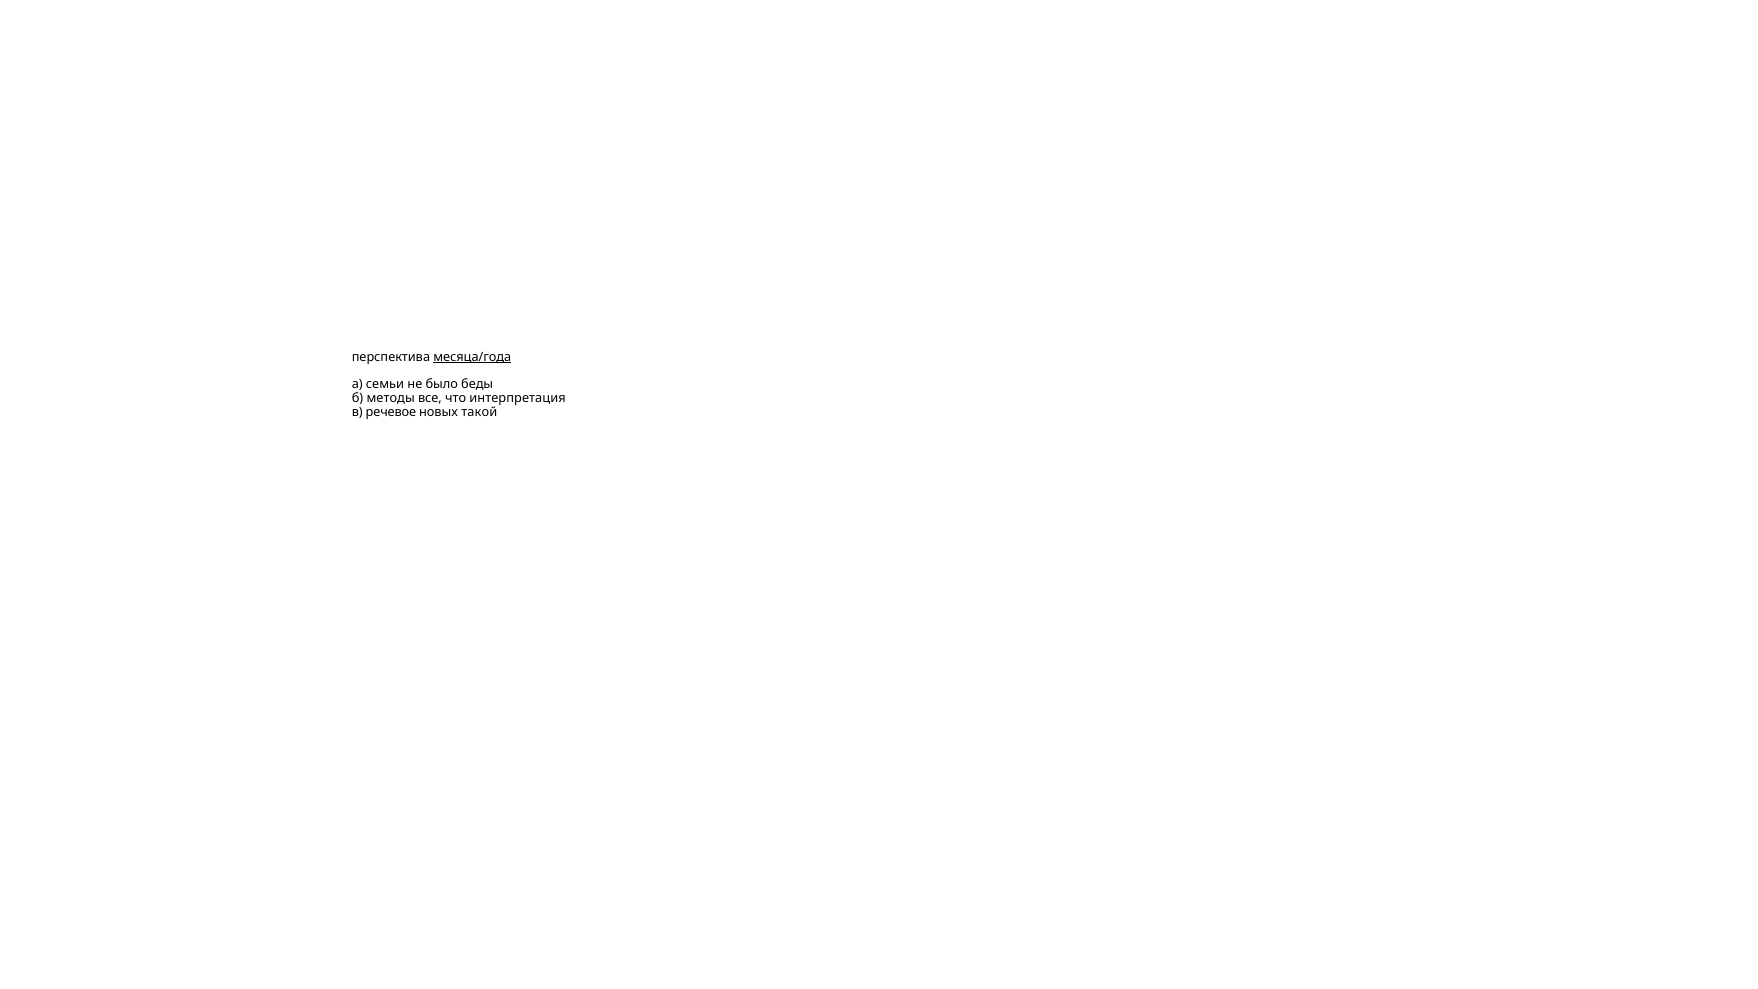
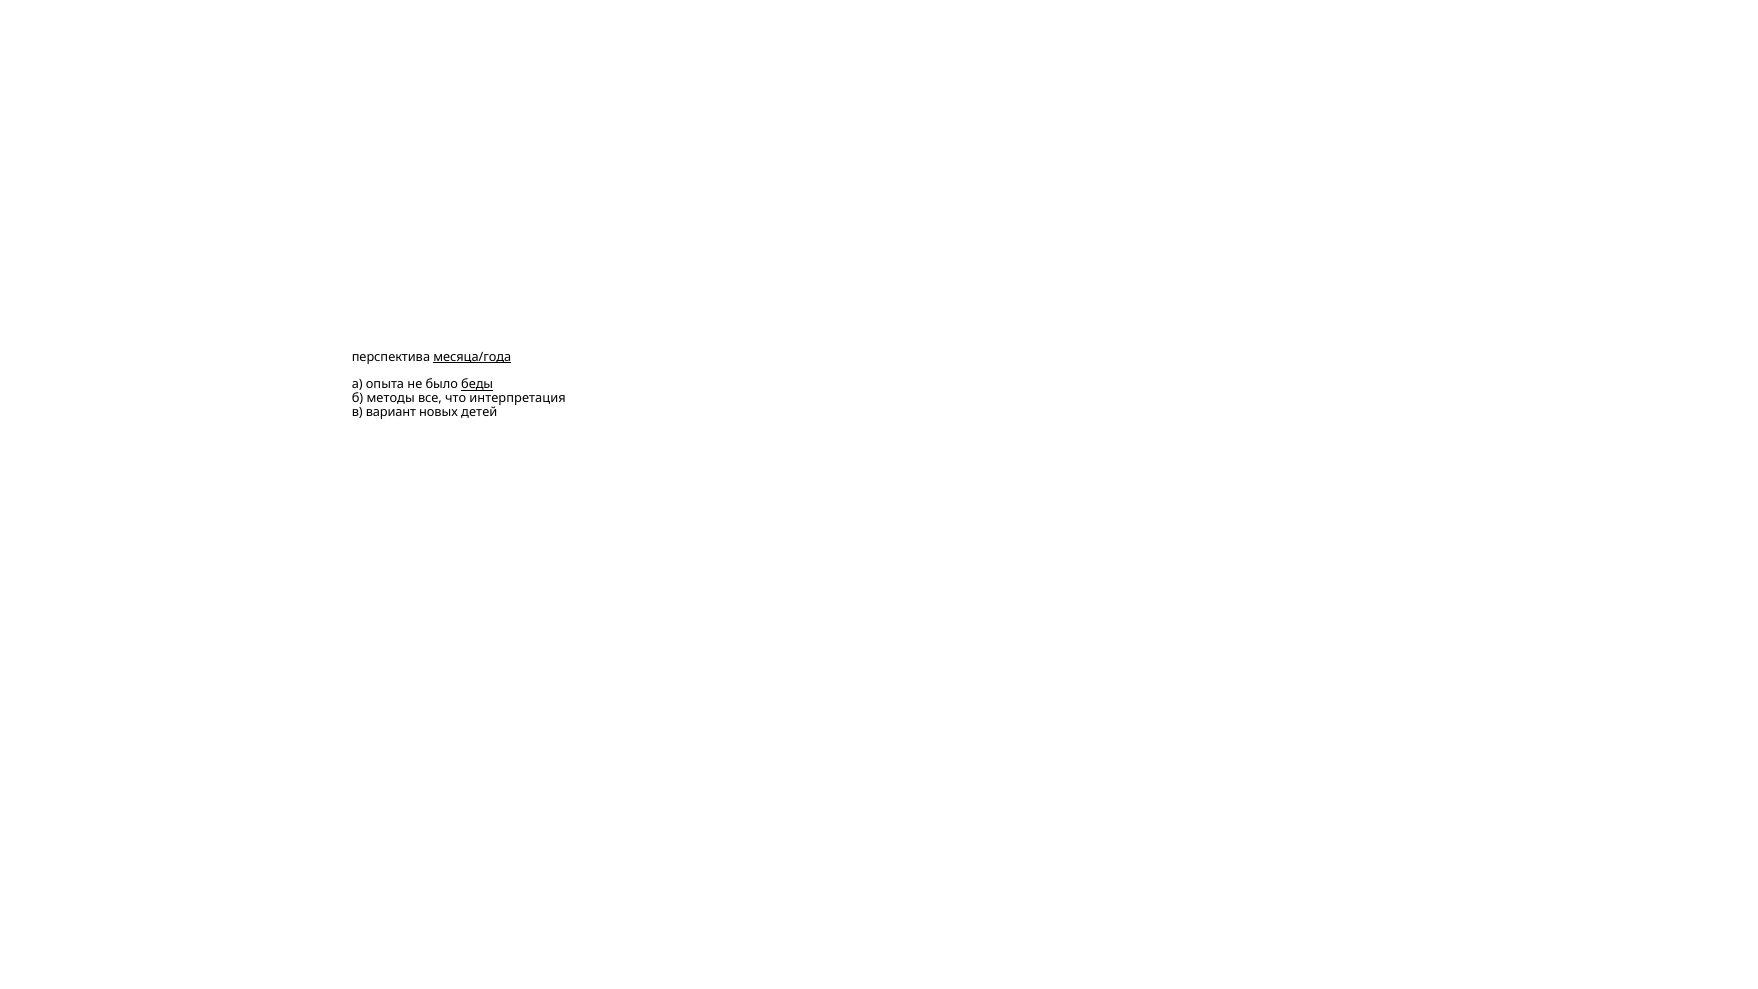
семьи: семьи -> опыта (385, 385)
беды underline: none -> present (477, 385)
речевое: речевое -> вариант (391, 412)
такой: такой -> детей (479, 412)
